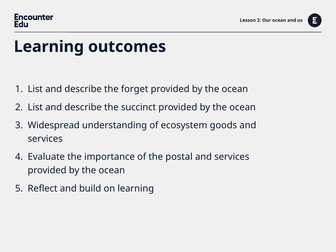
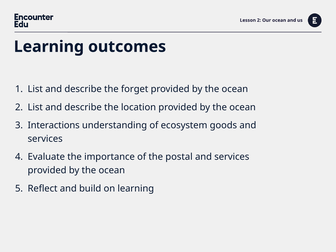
succinct: succinct -> location (139, 107)
Widespread: Widespread -> Interactions (54, 125)
